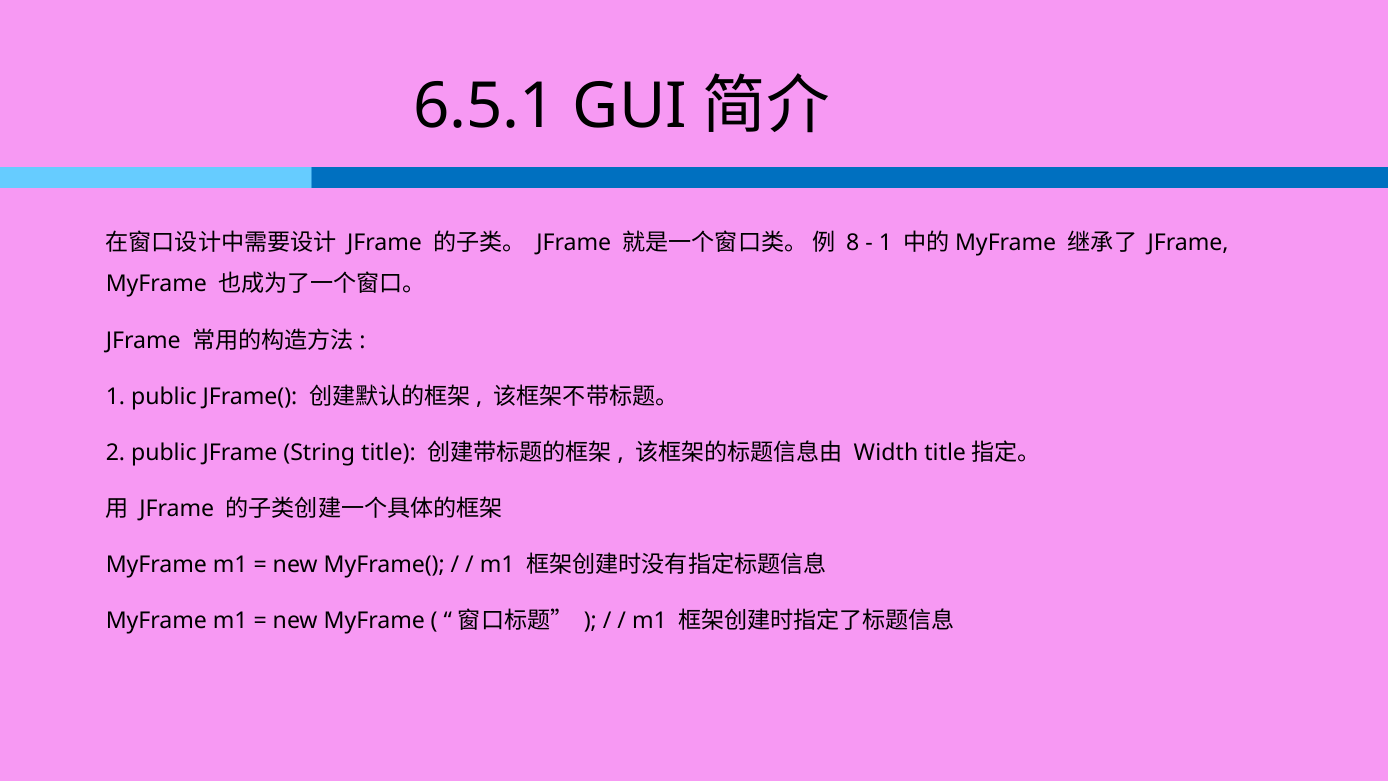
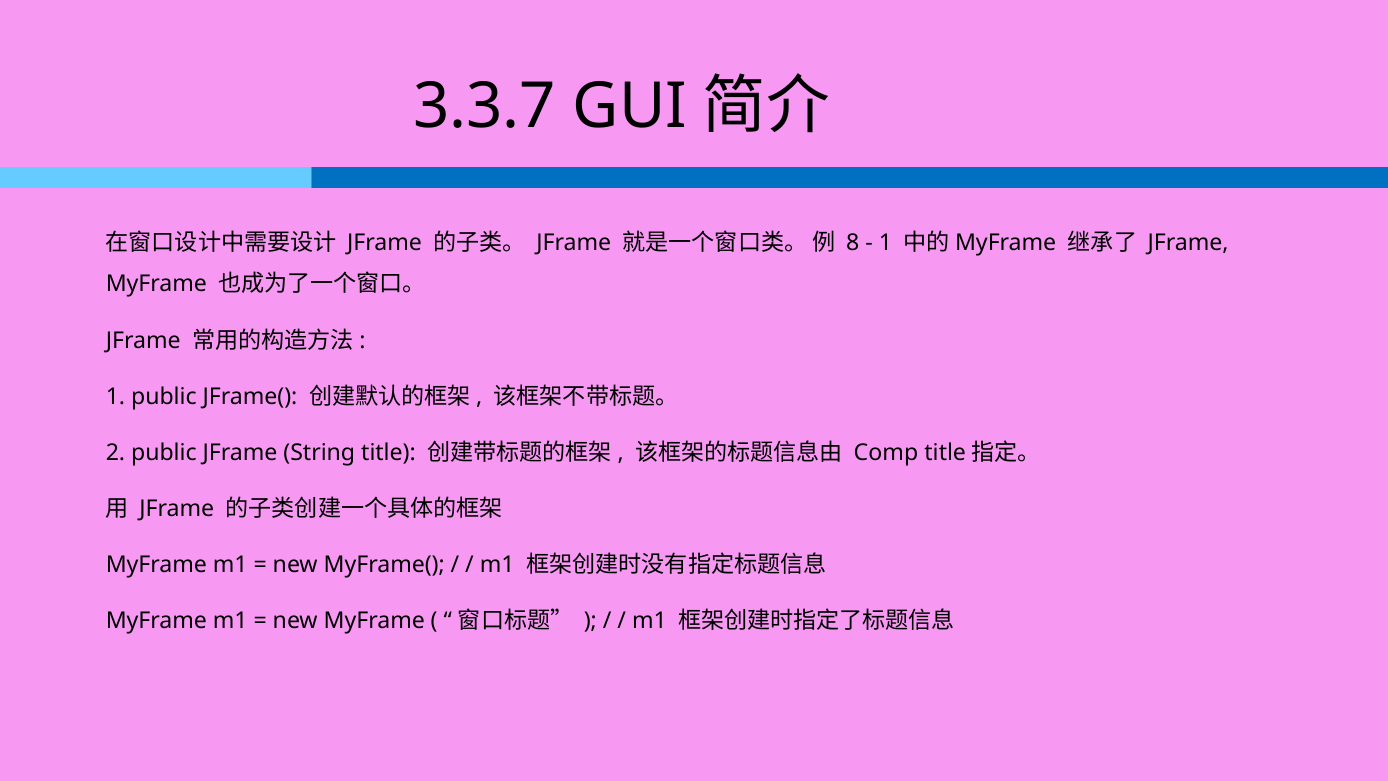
6.5.1: 6.5.1 -> 3.3.7 (485, 107)
Width: Width -> Comp (886, 452)
